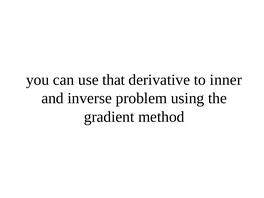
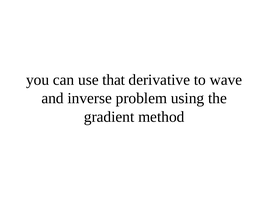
inner: inner -> wave (226, 80)
